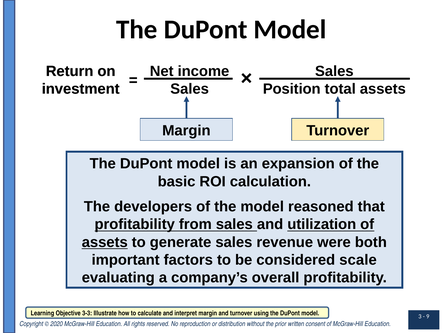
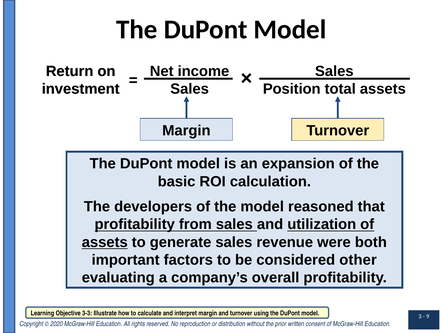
scale: scale -> other (358, 259)
